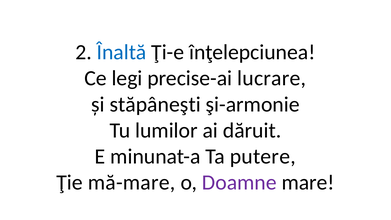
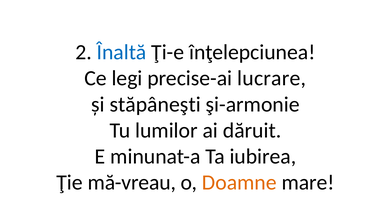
putere: putere -> iubirea (263, 156)
mă-mare: mă-mare -> mă-vreau (132, 183)
Doamne colour: purple -> orange (239, 183)
